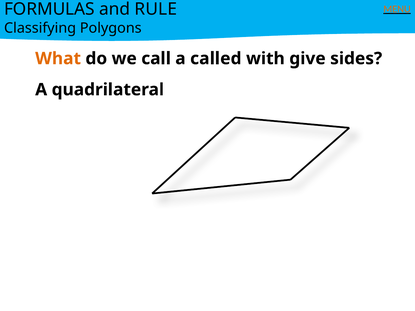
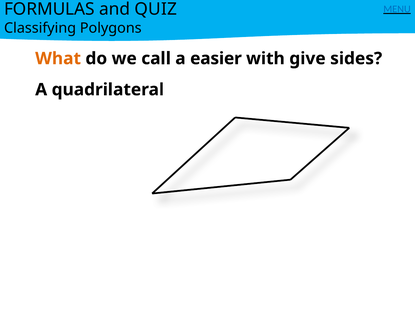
RULE: RULE -> QUIZ (156, 9)
MENU colour: orange -> blue (397, 9)
called: called -> easier (216, 59)
